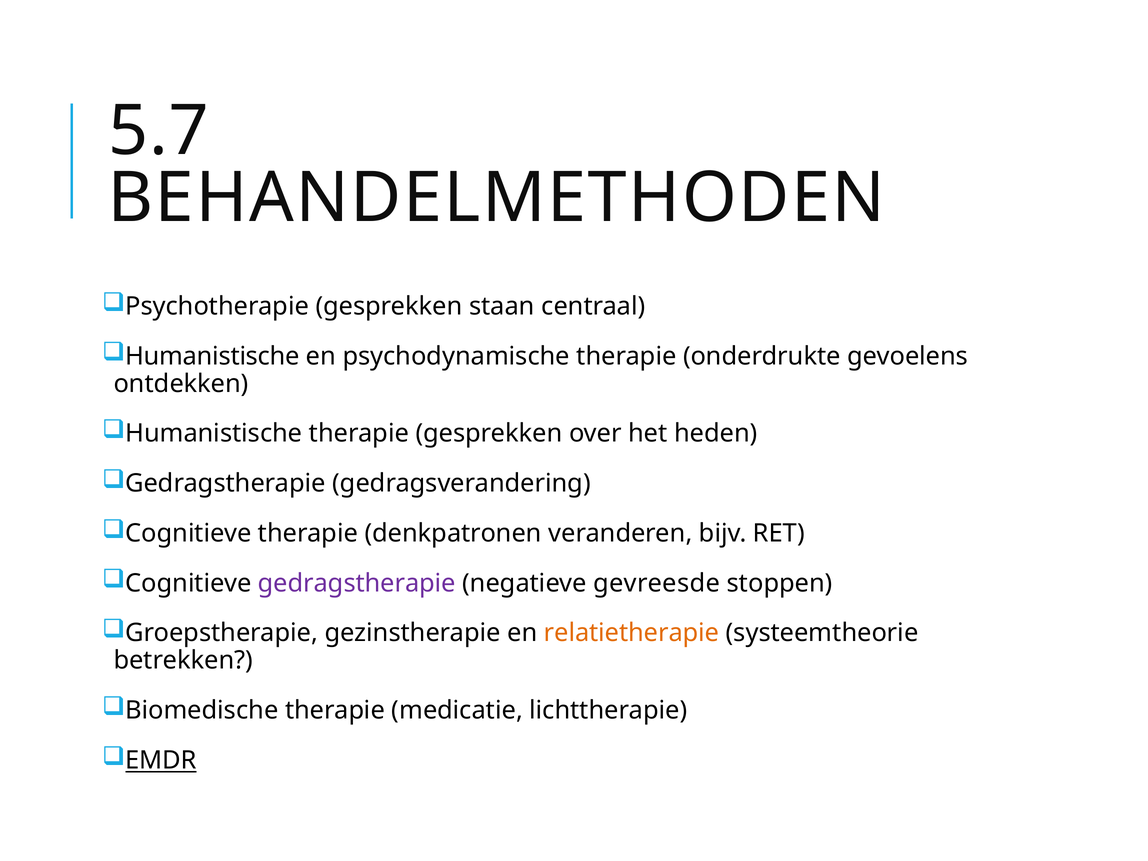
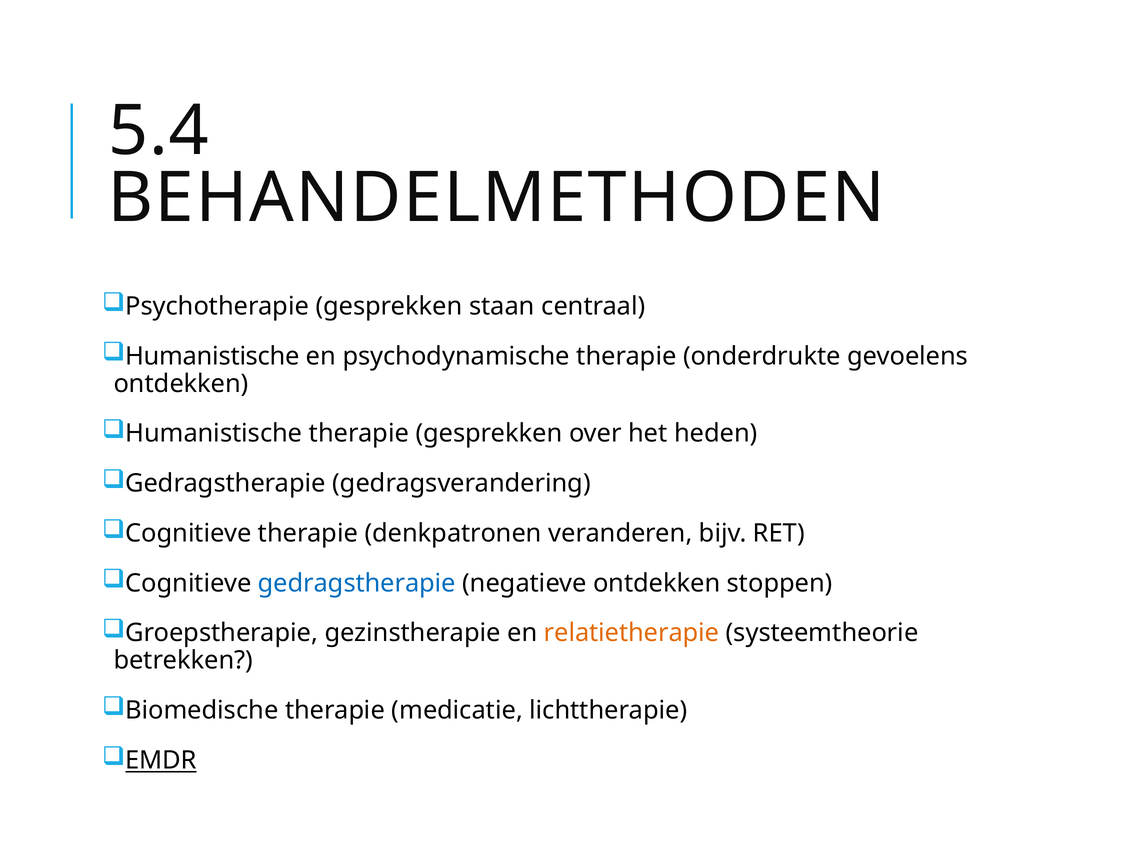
5.7: 5.7 -> 5.4 (159, 131)
gedragstherapie colour: purple -> blue (357, 583)
negatieve gevreesde: gevreesde -> ontdekken (657, 583)
